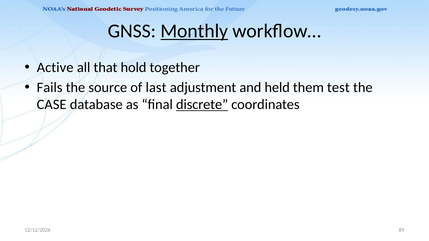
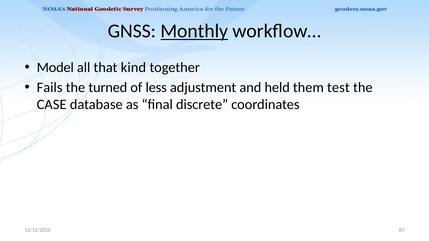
Active: Active -> Model (55, 67)
hold: hold -> kind (133, 67)
source: source -> turned (108, 88)
last: last -> less (156, 88)
discrete underline: present -> none (202, 105)
